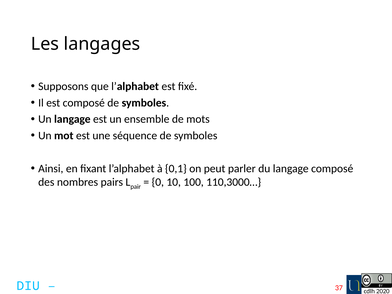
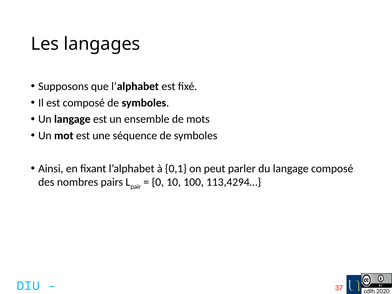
110,3000…: 110,3000… -> 113,4294… (234, 182)
